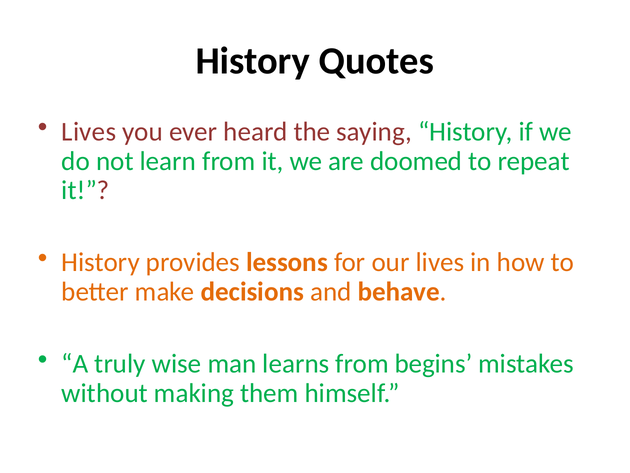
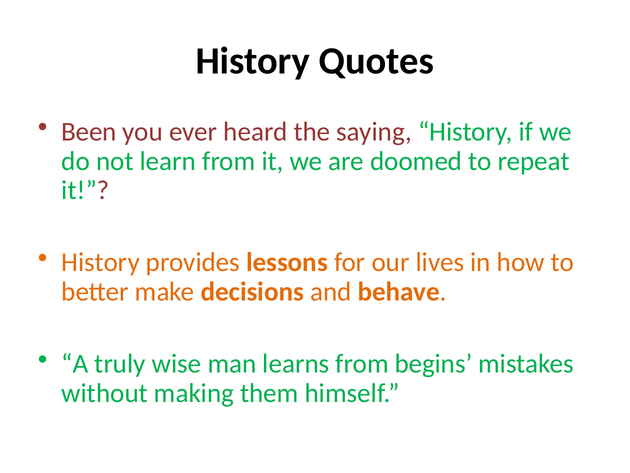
Lives: Lives -> Been (89, 132)
